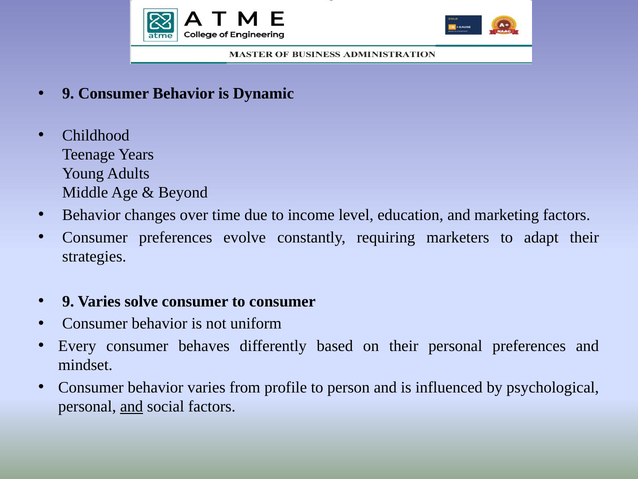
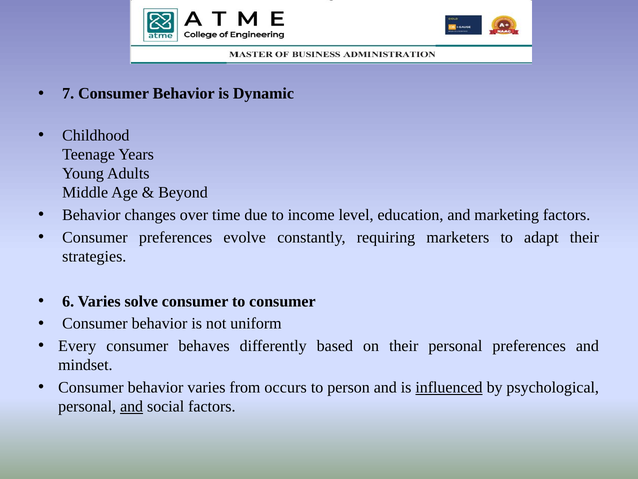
9: 9 -> 7 (68, 94)
9: 9 -> 6 (68, 301)
profile: profile -> occurs (286, 387)
influenced underline: none -> present (449, 387)
